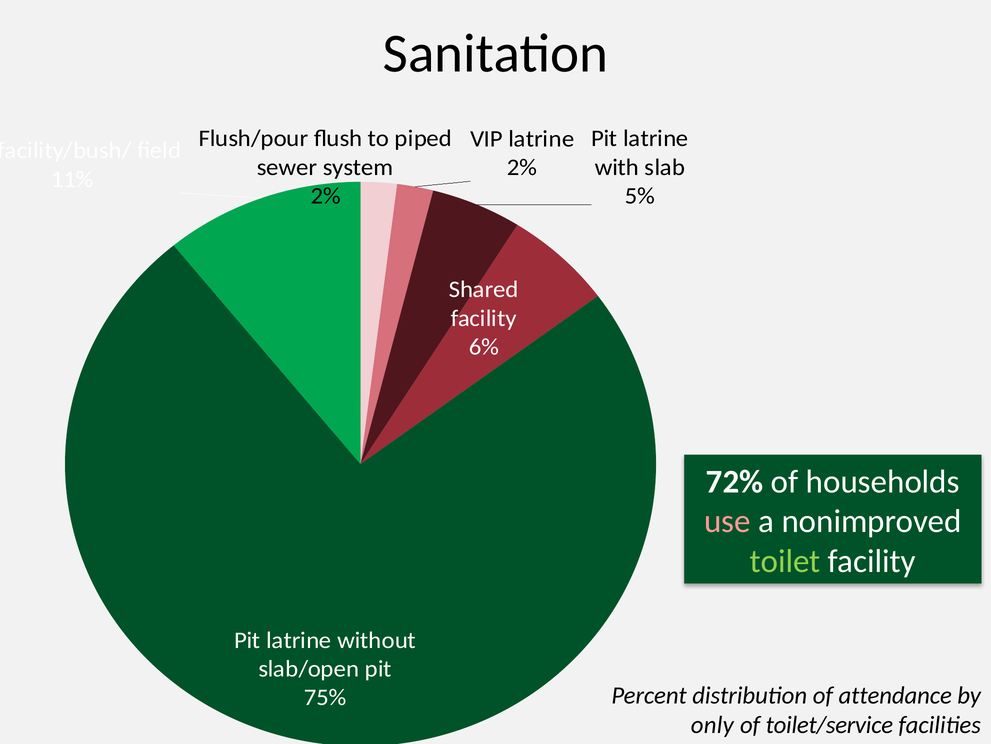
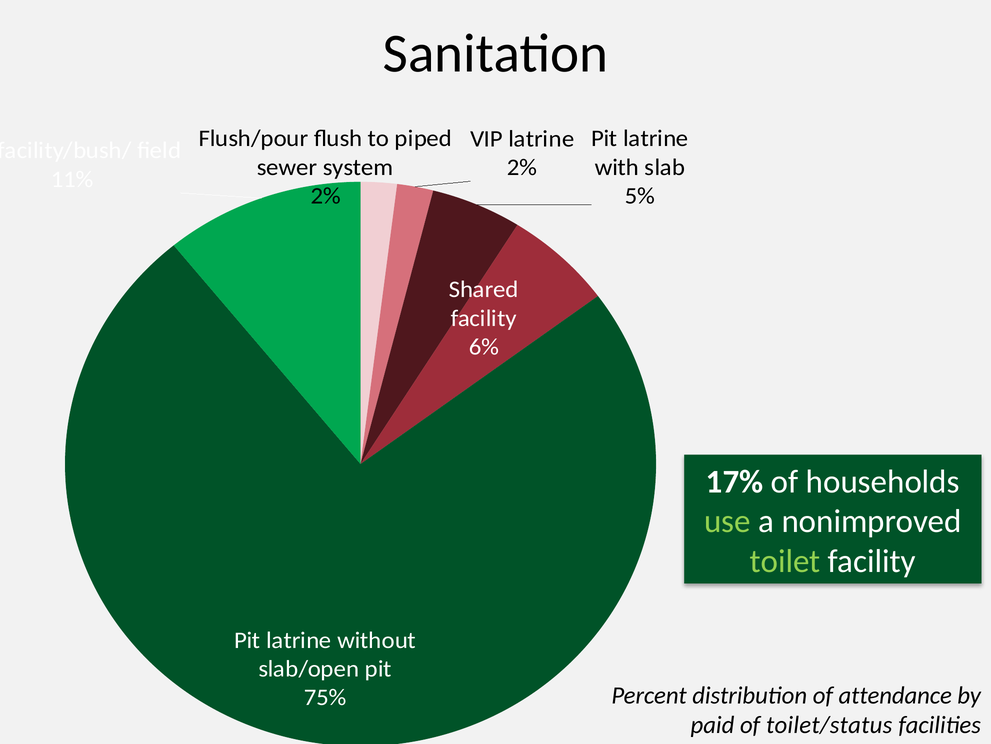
72%: 72% -> 17% (735, 481)
use colour: pink -> light green (727, 521)
only: only -> paid (712, 724)
toilet/service: toilet/service -> toilet/status (829, 724)
